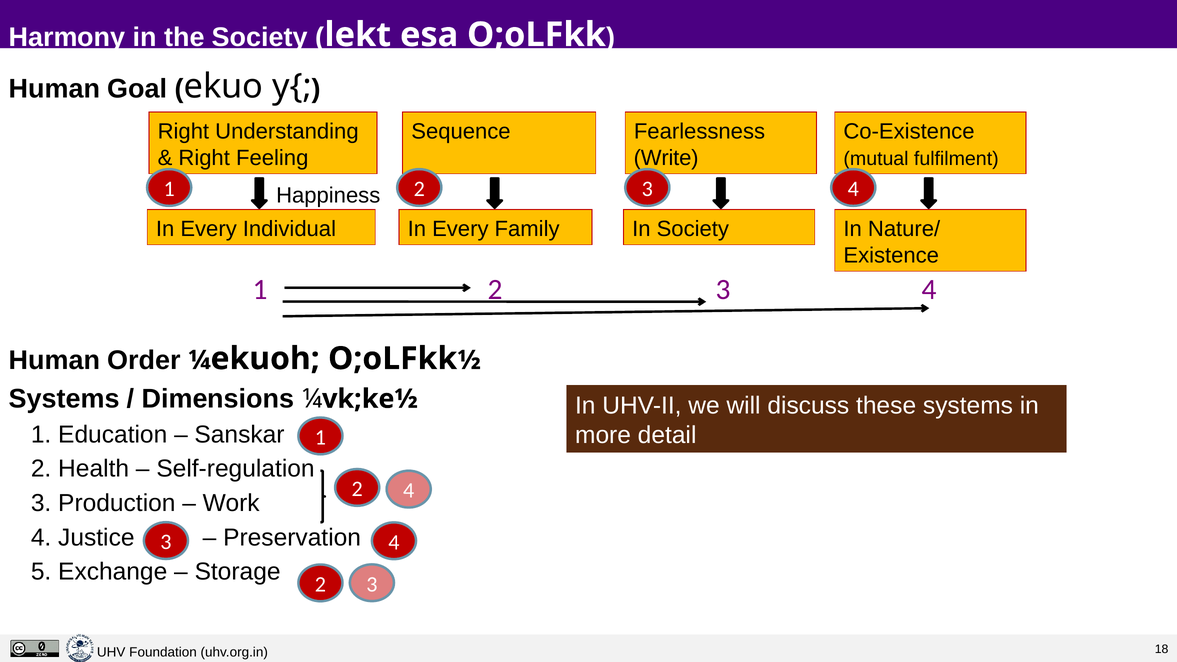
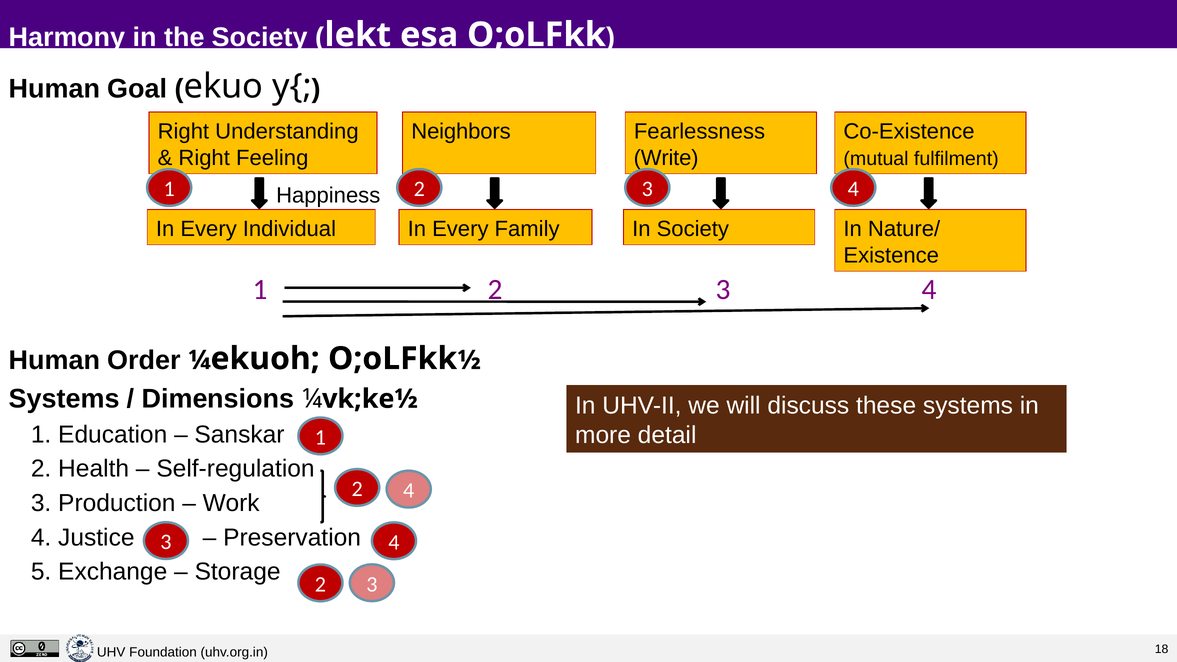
Sequence: Sequence -> Neighbors (461, 131)
